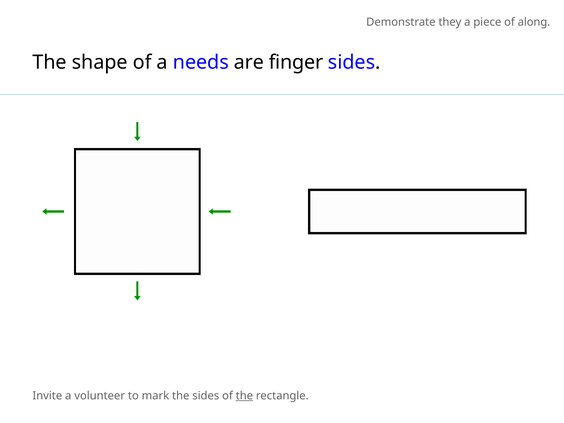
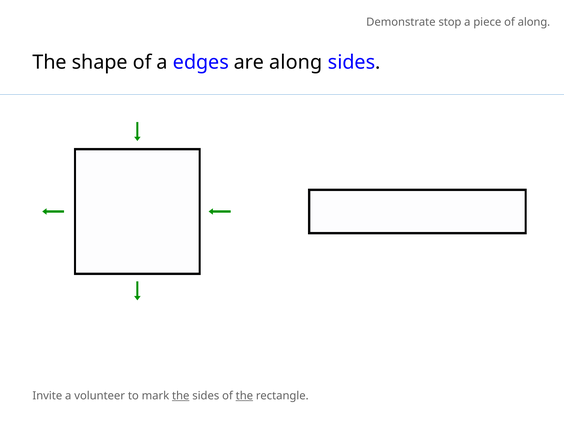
they: they -> stop (450, 22)
needs: needs -> edges (201, 62)
are finger: finger -> along (296, 62)
the underline: none -> present (181, 396)
